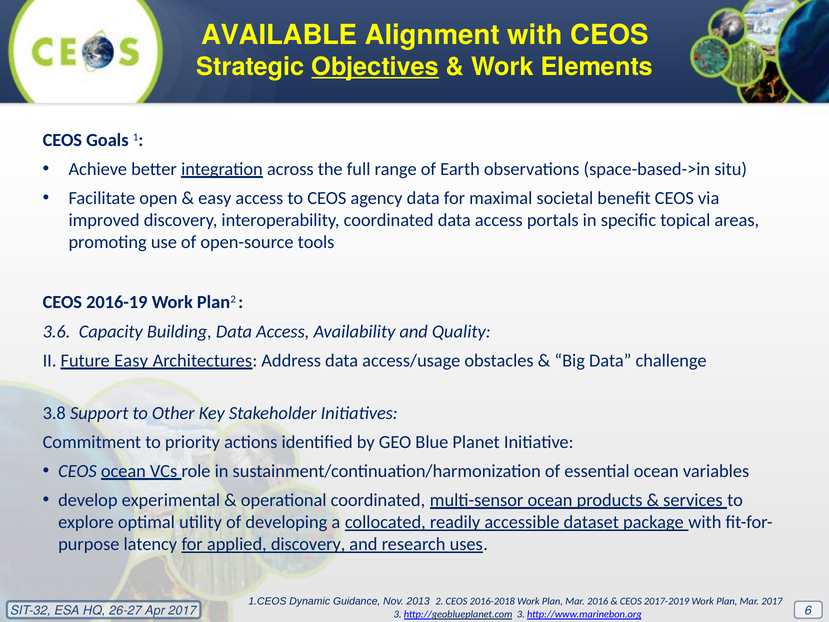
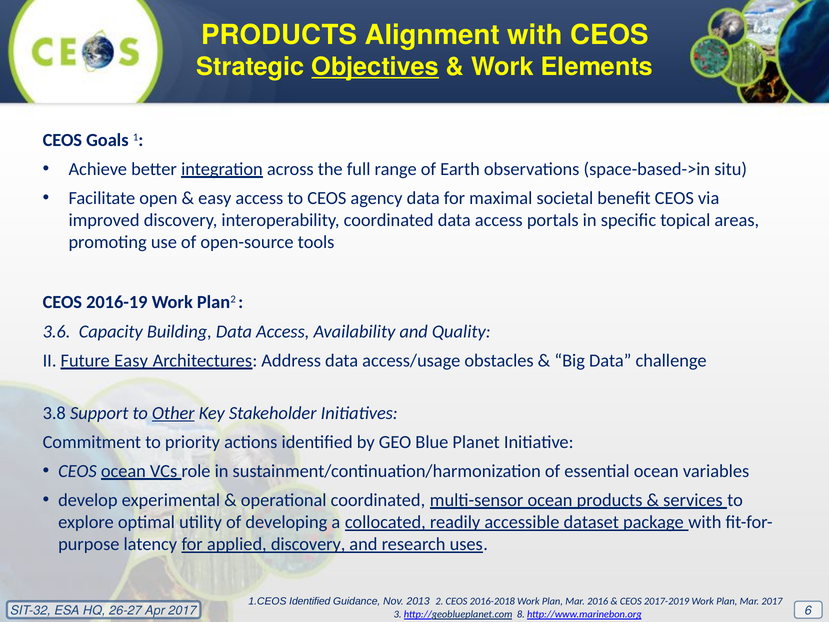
AVAILABLE: AVAILABLE -> PRODUCTS (279, 35)
Other underline: none -> present (173, 413)
1.CEOS Dynamic: Dynamic -> Identified (310, 601)
http://geoblueplanet.com 3: 3 -> 8 (521, 614)
